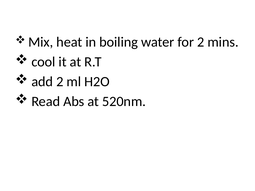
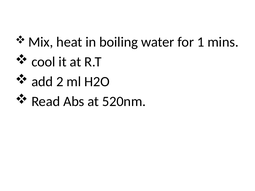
for 2: 2 -> 1 (201, 42)
